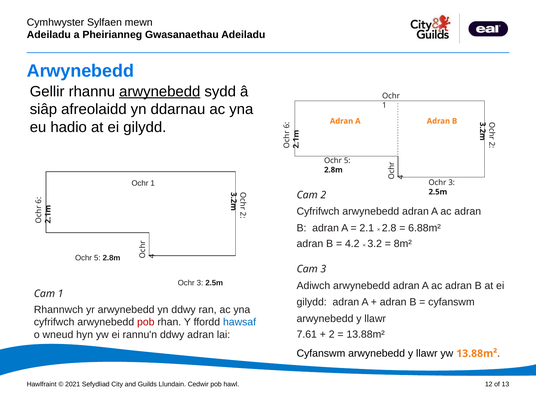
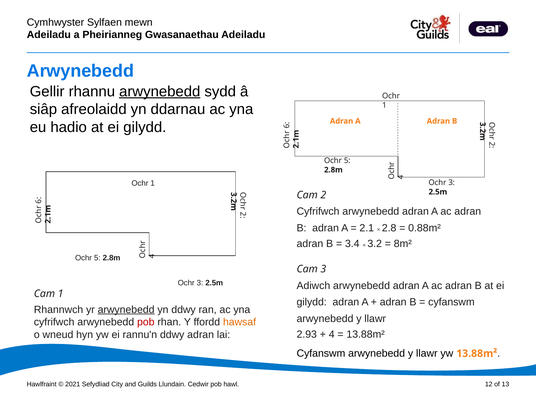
6.88m²: 6.88m² -> 0.88m² (424, 228)
4.2: 4.2 -> 3.4 (352, 244)
arwynebedd underline: none -> present (126, 310)
hawsaf colour: blue -> orange (240, 322)
7.61: 7.61 -> 2.93 (307, 335)
2: 2 -> 4 (332, 335)
